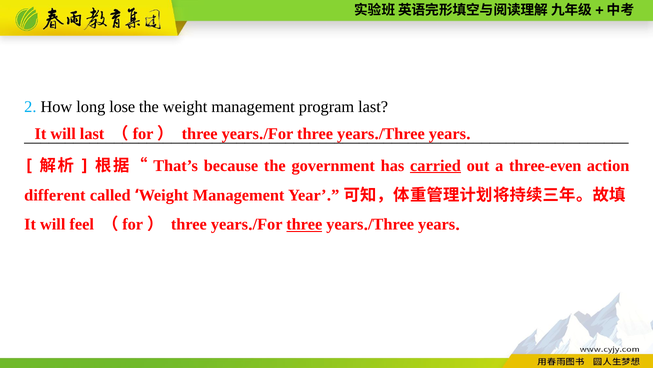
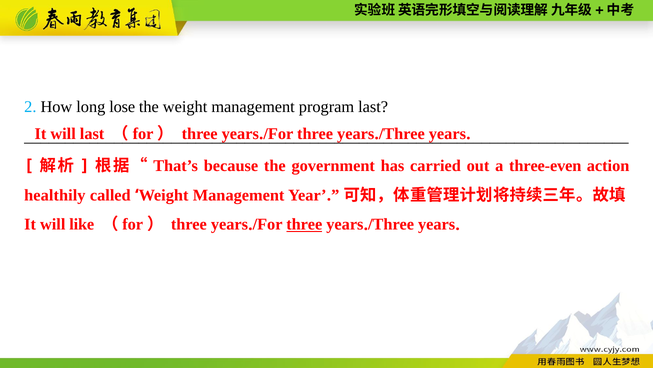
carried underline: present -> none (435, 165)
different: different -> healthily (55, 195)
feel: feel -> like (82, 224)
